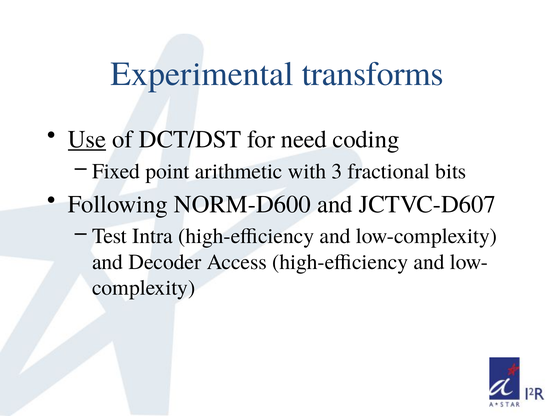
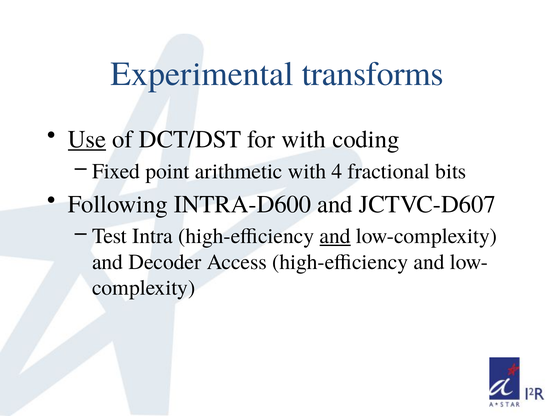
for need: need -> with (304, 139)
3: 3 -> 4 (337, 171)
NORM-D600: NORM-D600 -> INTRA-D600 (242, 204)
and underline: none -> present (335, 236)
